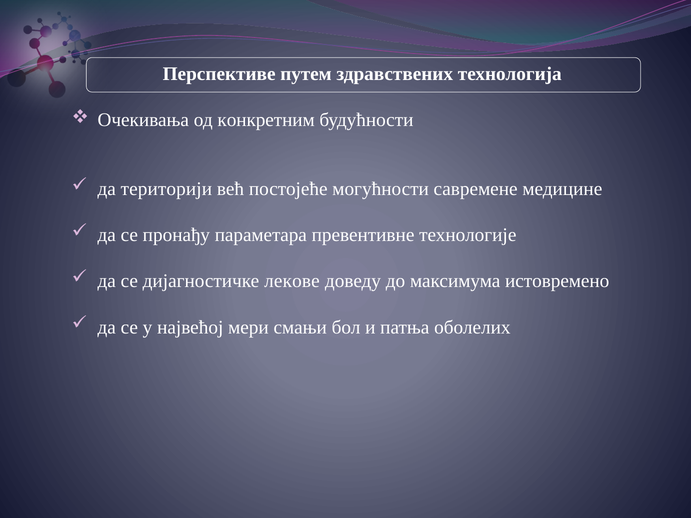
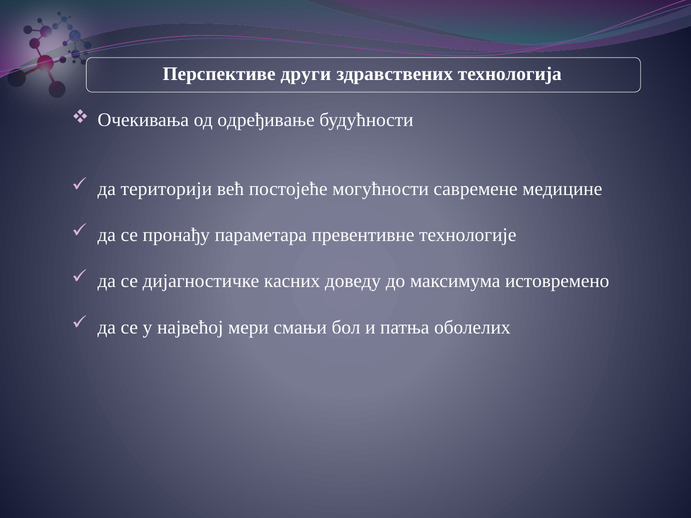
путем: путем -> други (306, 74)
конкретним: конкретним -> одређивање (266, 120)
лекове: лекове -> касних (292, 281)
